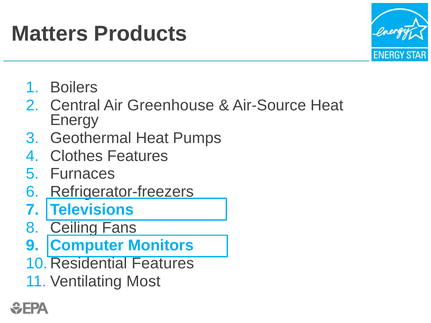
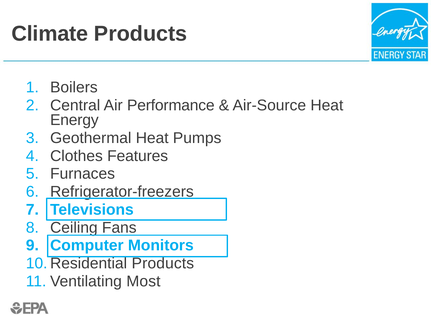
Matters: Matters -> Climate (50, 34)
Greenhouse: Greenhouse -> Performance (171, 105)
Features: Features -> Products (163, 264)
